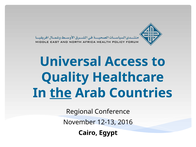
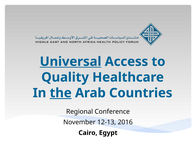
Universal underline: none -> present (71, 62)
